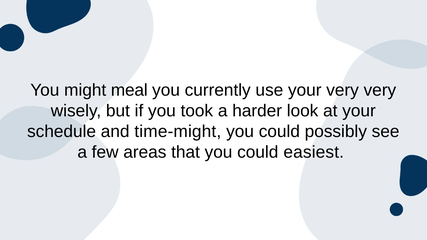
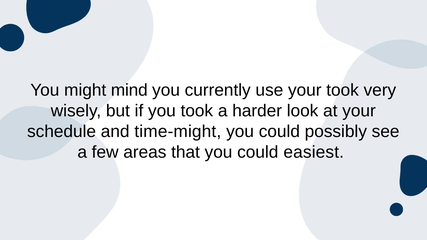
meal: meal -> mind (129, 90)
your very: very -> took (343, 90)
